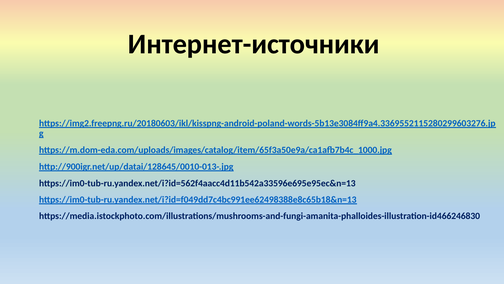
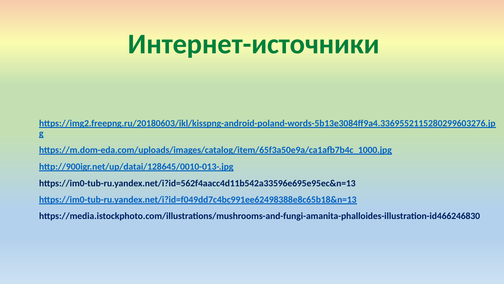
Интернет-источники colour: black -> green (254, 44)
